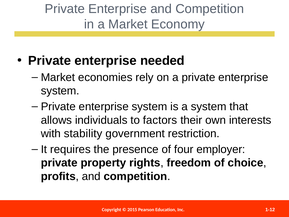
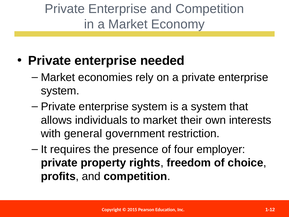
to factors: factors -> market (160, 120)
stability: stability -> general (83, 133)
